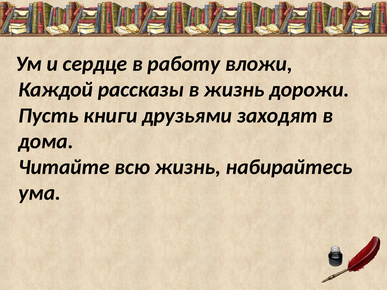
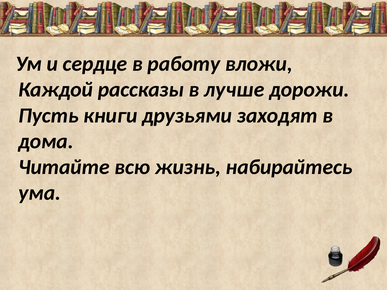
в жизнь: жизнь -> лучше (234, 90)
